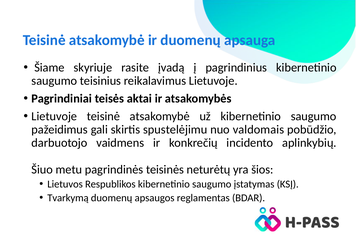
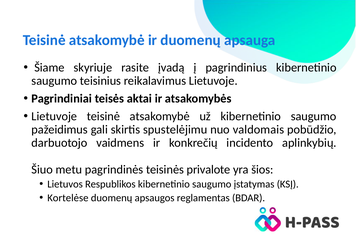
neturėtų: neturėtų -> privalote (209, 169)
Tvarkymą: Tvarkymą -> Kortelėse (68, 197)
